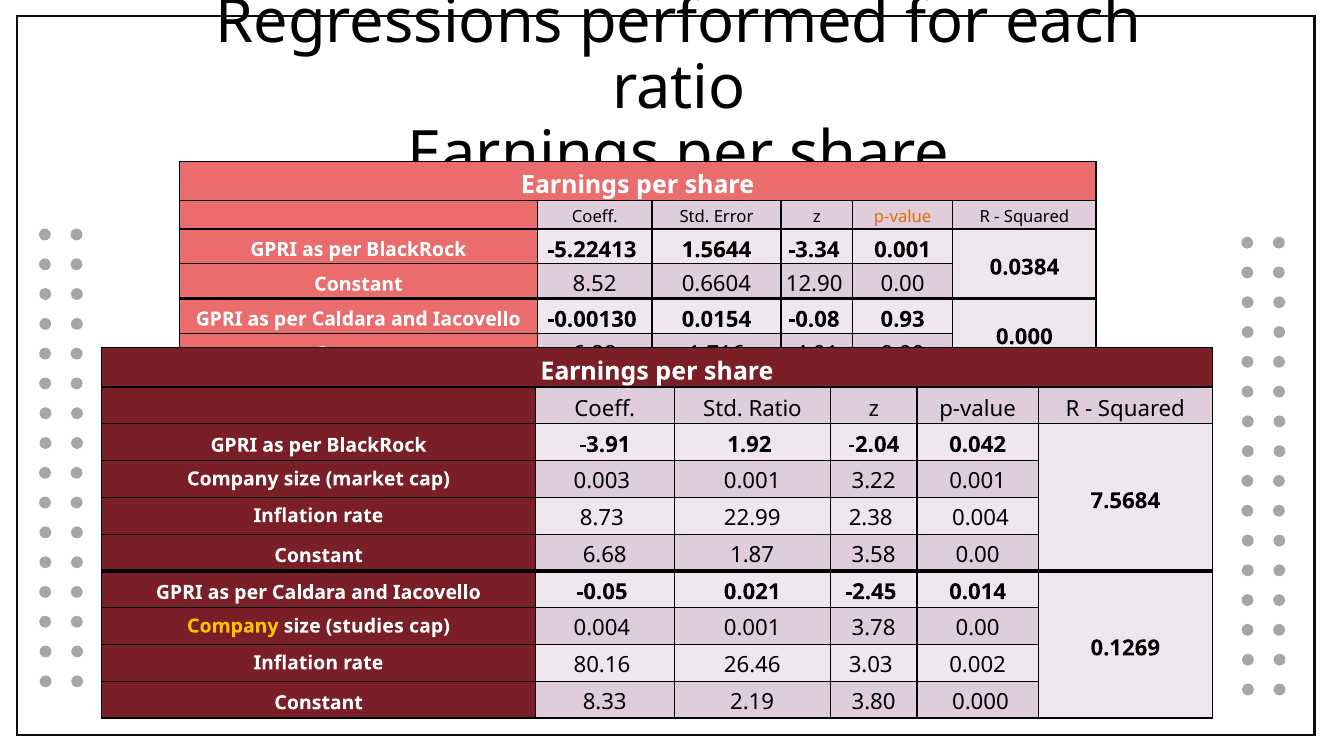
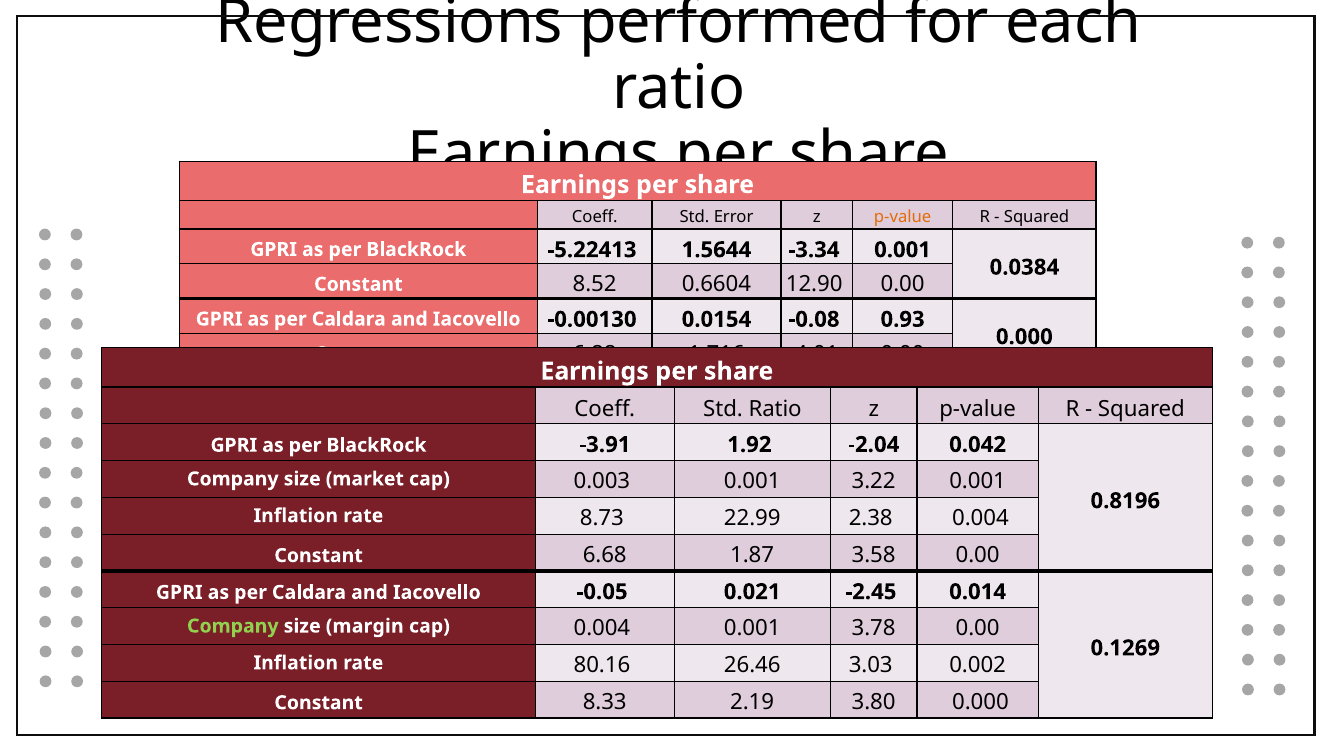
7.5684: 7.5684 -> 0.8196 (1125, 501)
Company colour: yellow -> light green (233, 626)
studies: studies -> margin (365, 626)
